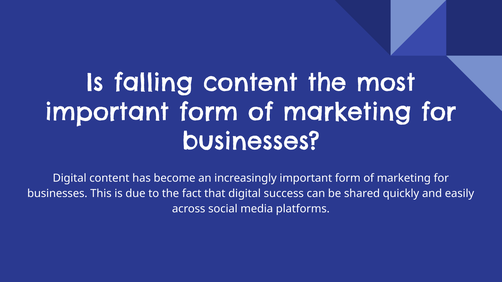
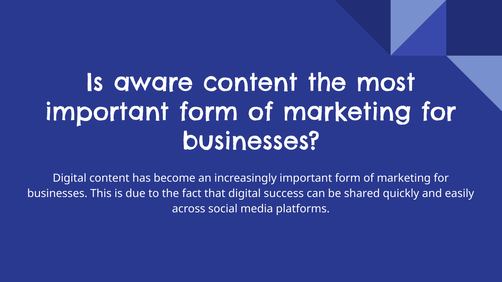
falling: falling -> aware (153, 83)
